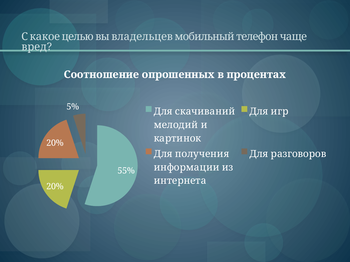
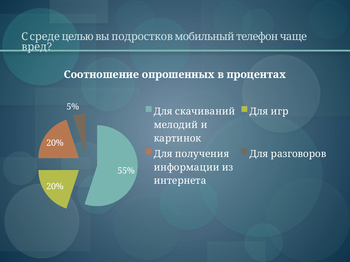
какое: какое -> среде (45, 37)
владельцев: владельцев -> подростков (142, 37)
